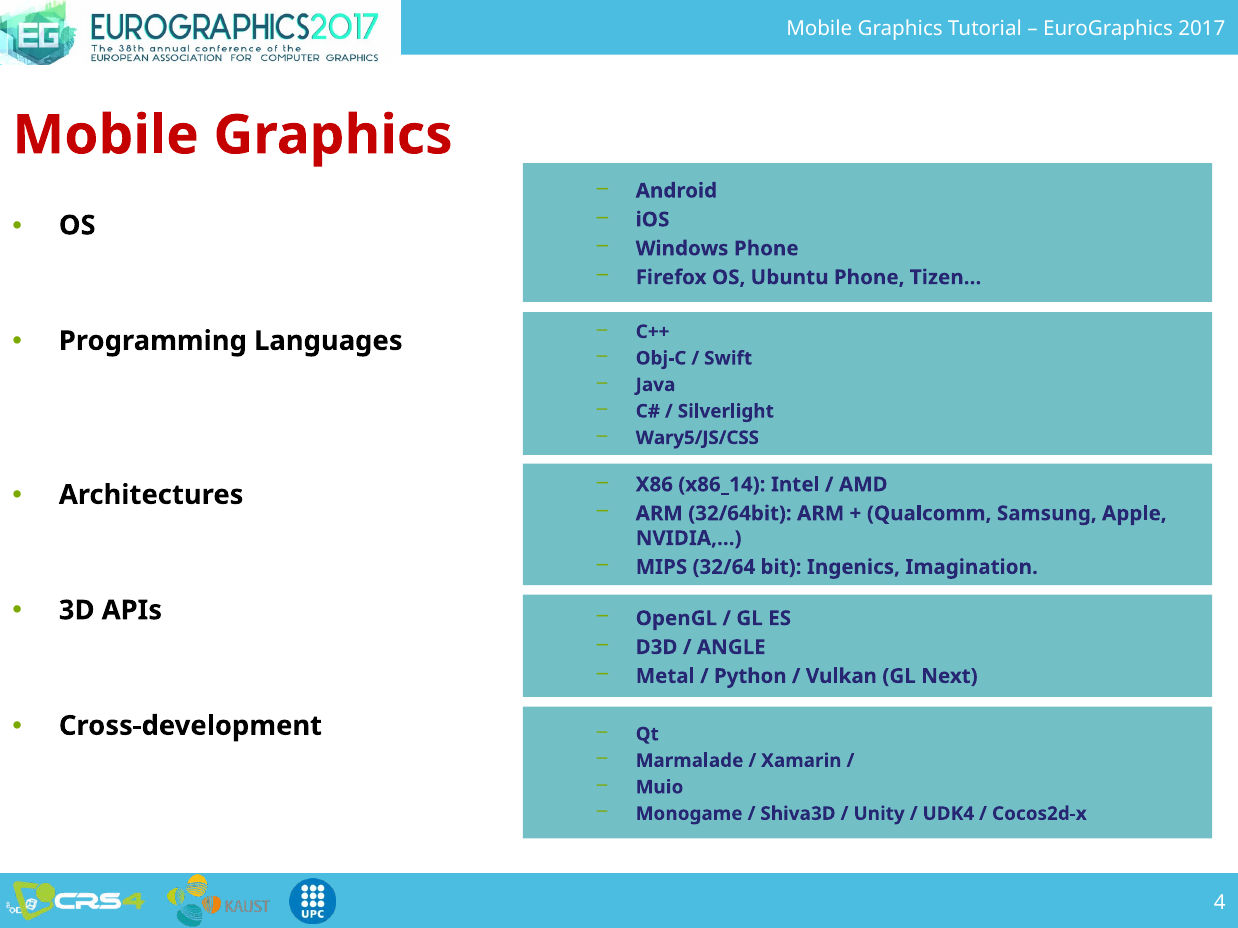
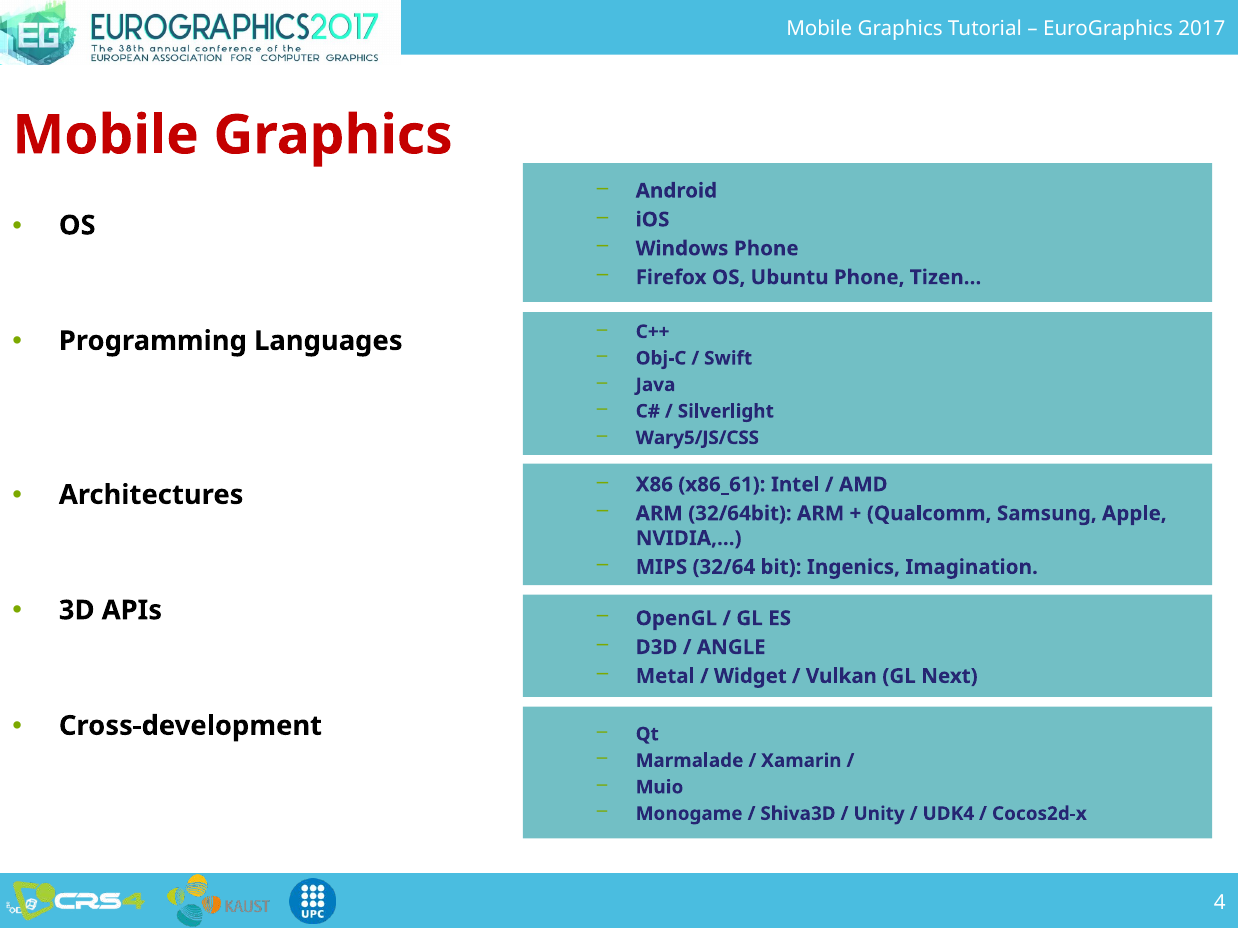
x86_14: x86_14 -> x86_61 (722, 485)
Python: Python -> Widget (750, 676)
